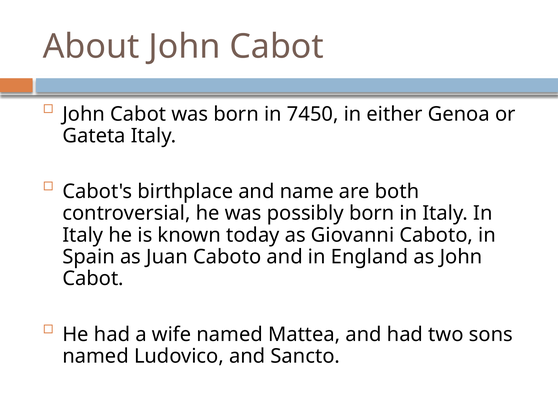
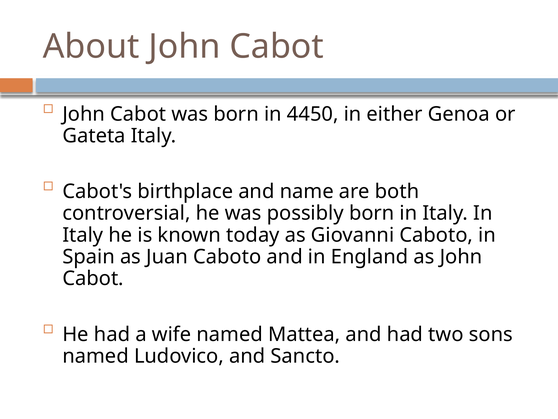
7450: 7450 -> 4450 (313, 114)
